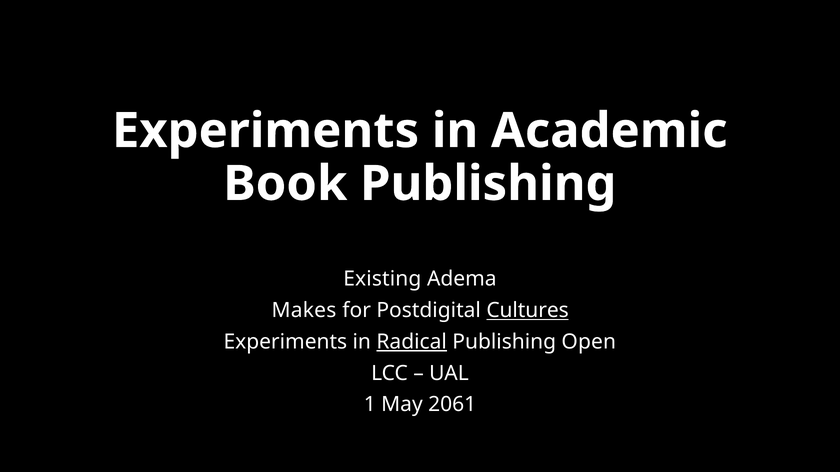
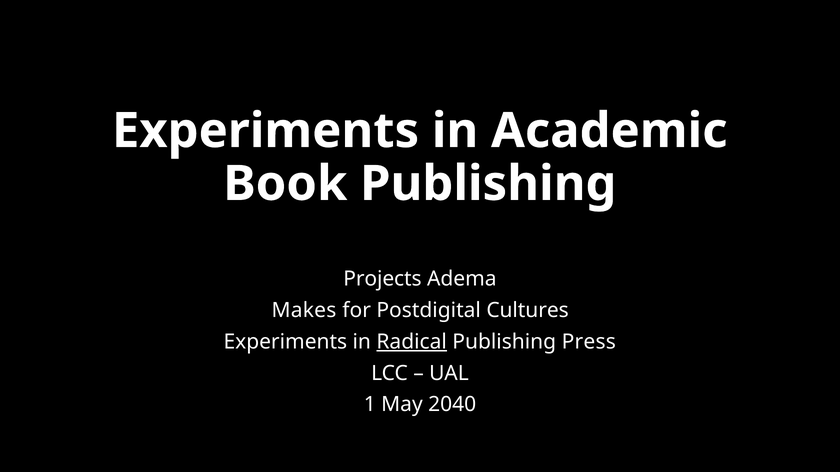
Existing: Existing -> Projects (382, 279)
Cultures underline: present -> none (528, 311)
Open: Open -> Press (589, 342)
2061: 2061 -> 2040 (452, 405)
